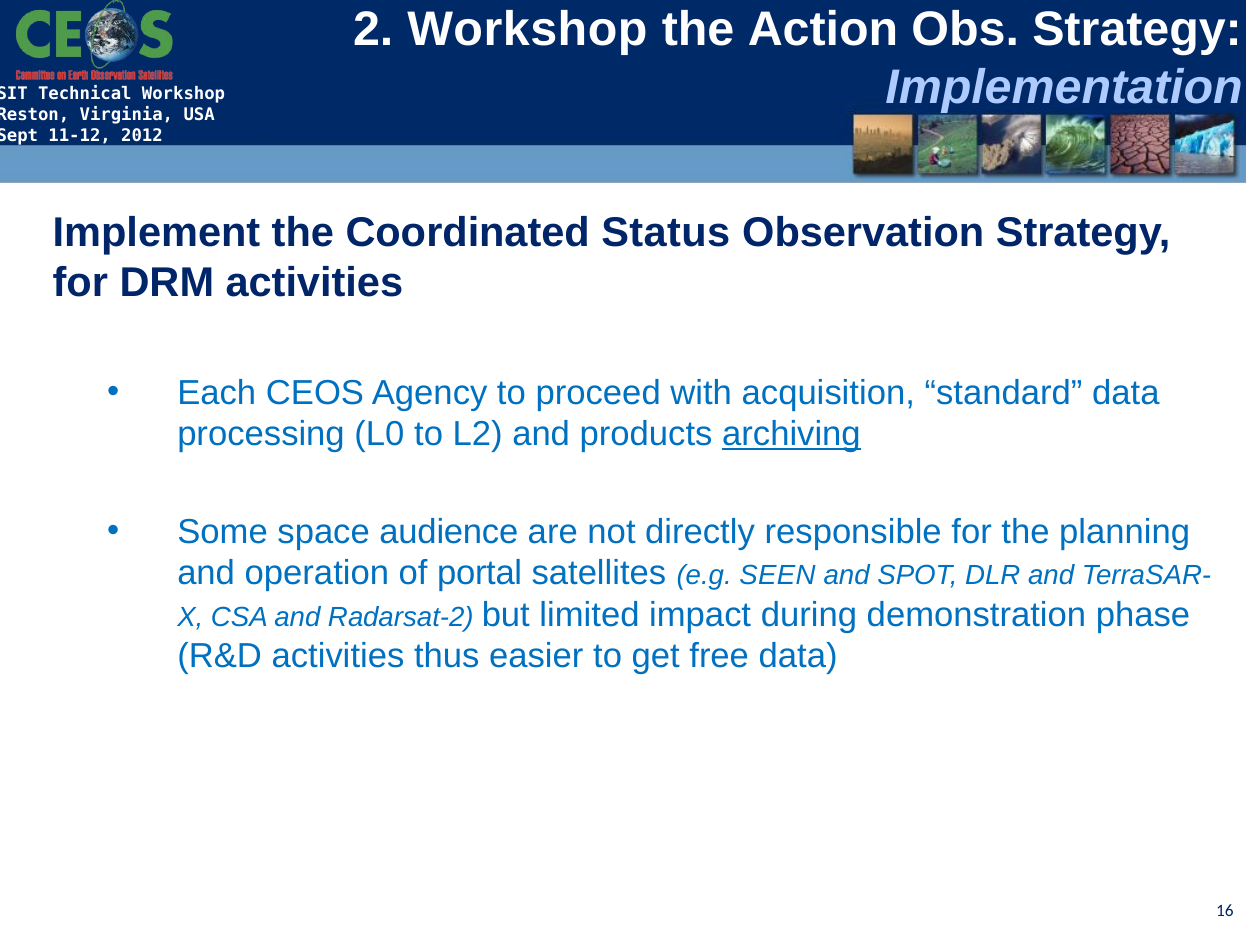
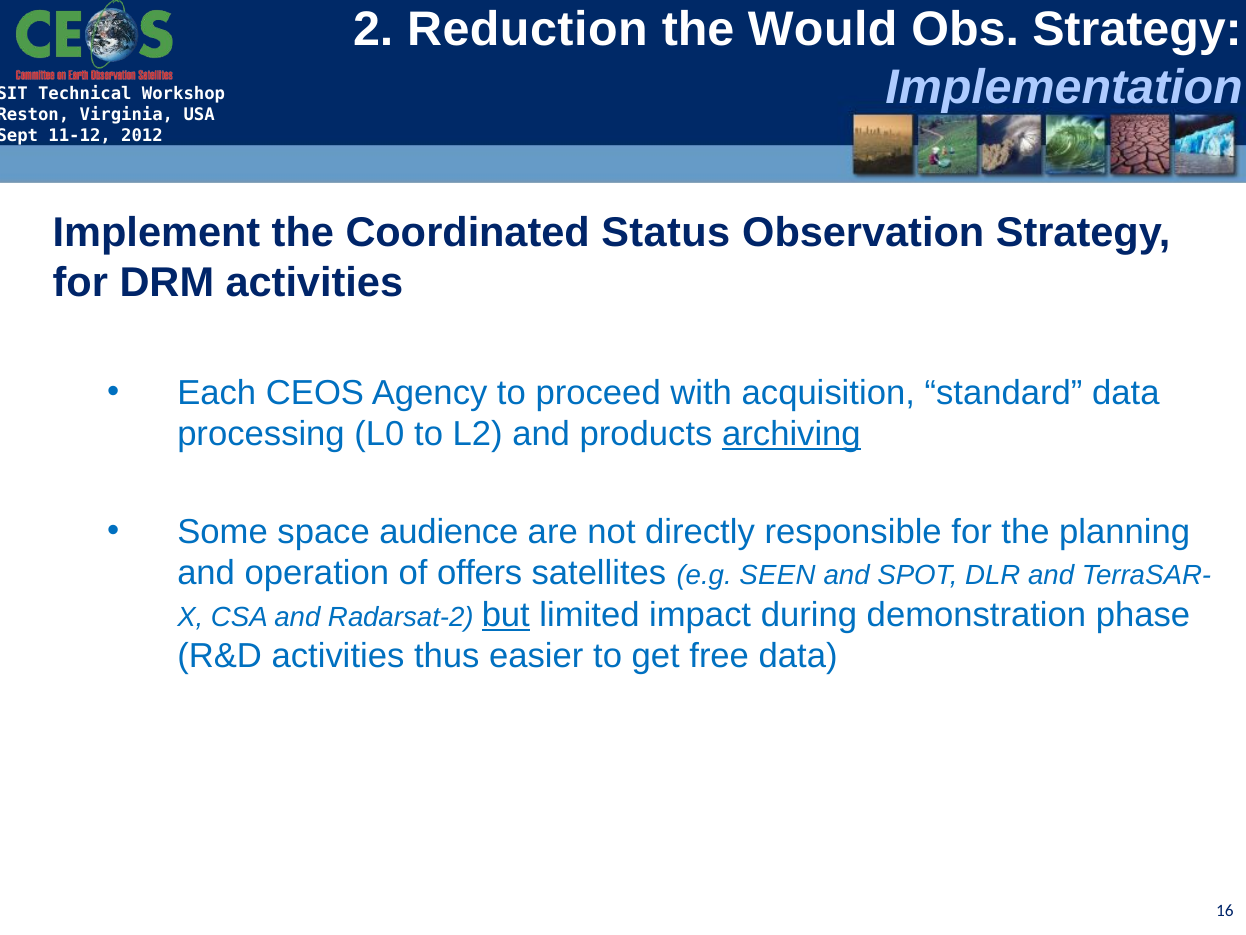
2 Workshop: Workshop -> Reduction (527, 30)
Action: Action -> Would (823, 30)
portal: portal -> offers (480, 573)
but underline: none -> present (506, 615)
